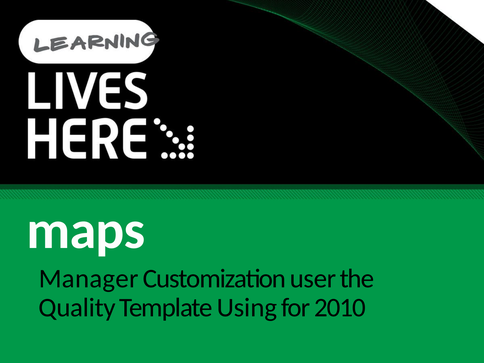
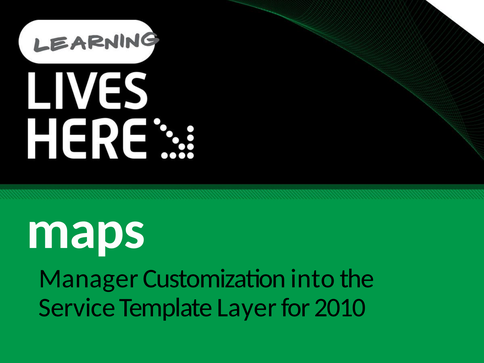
user: user -> into (313, 279)
Quality: Quality -> Service (77, 308)
Using: Using -> Layer (247, 308)
